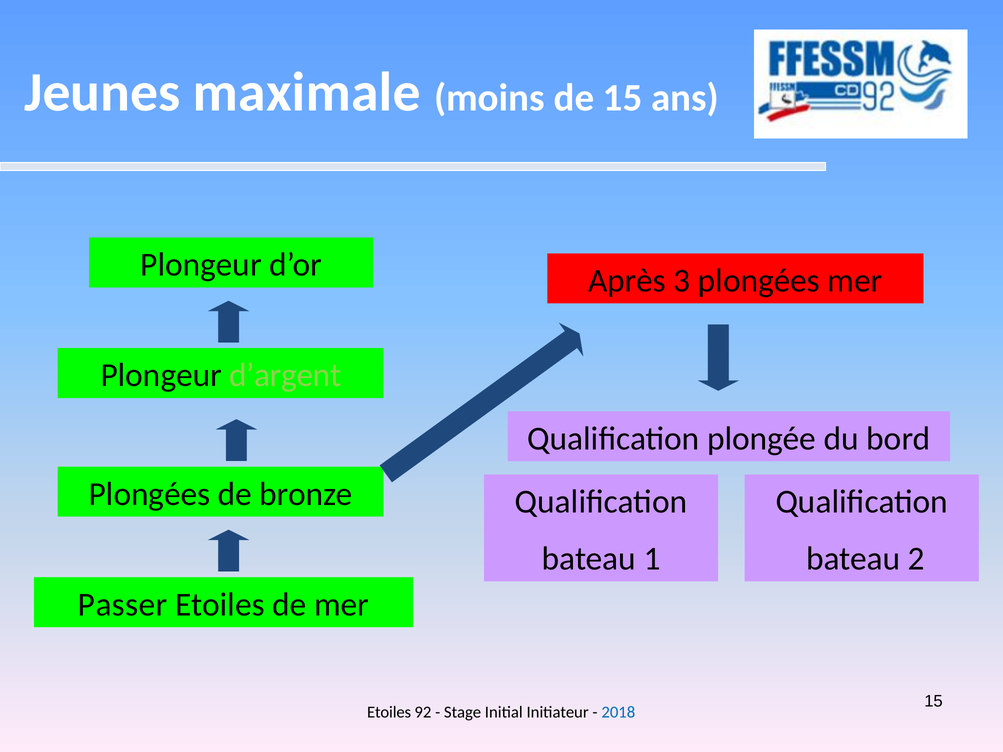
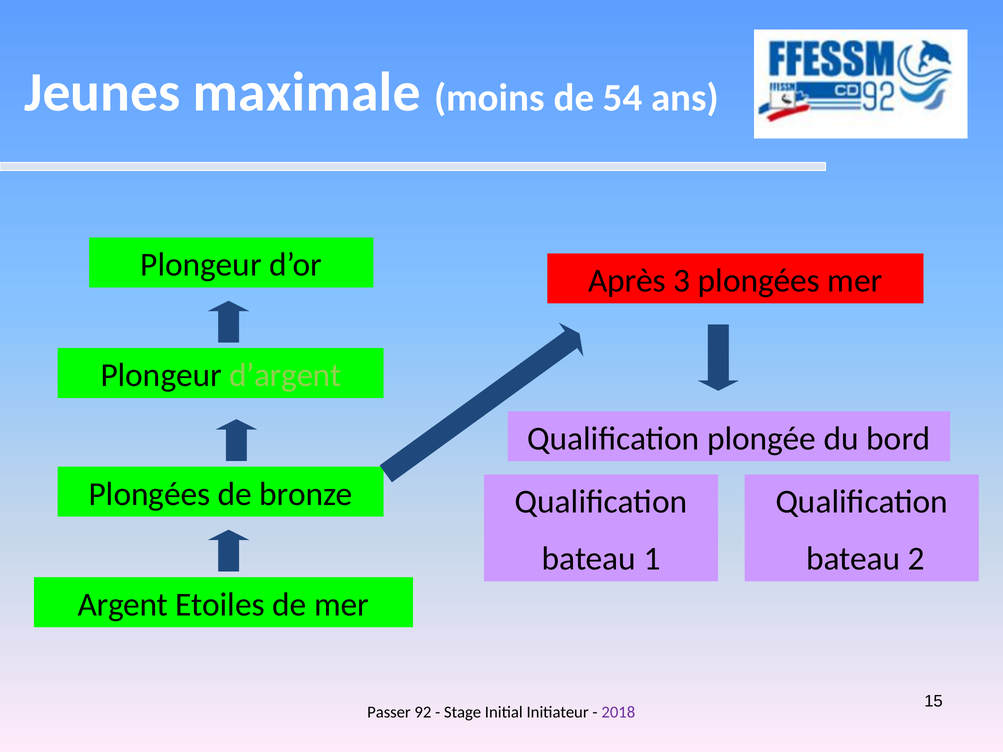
de 15: 15 -> 54 (623, 98)
Passer: Passer -> Argent (123, 605)
Etoiles: Etoiles -> Passer (389, 712)
2018 colour: blue -> purple (618, 712)
